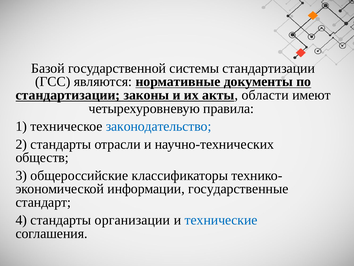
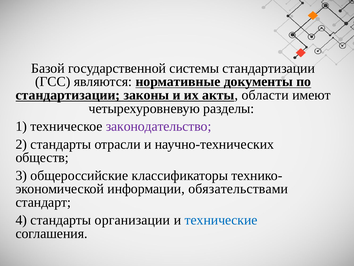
правила: правила -> разделы (229, 108)
законодательство colour: blue -> purple (159, 126)
государственные: государственные -> обязательствами (238, 189)
